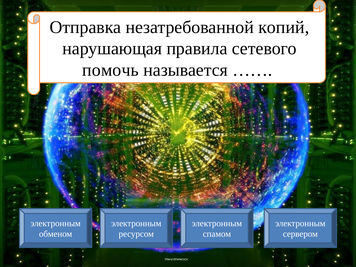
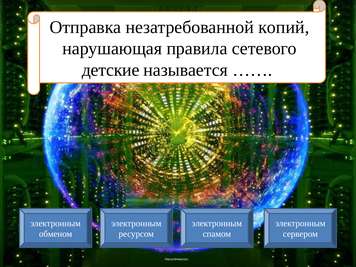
помочь: помочь -> детские (111, 70)
